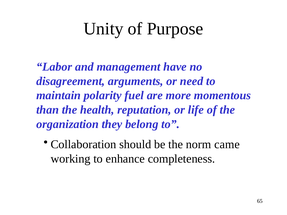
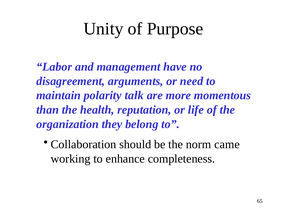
fuel: fuel -> talk (134, 96)
